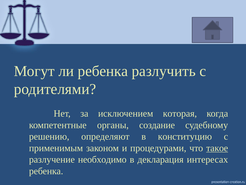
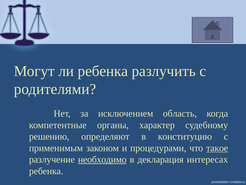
которая: которая -> область (180, 113)
создание: создание -> характер (157, 125)
необходимо underline: none -> present (102, 159)
